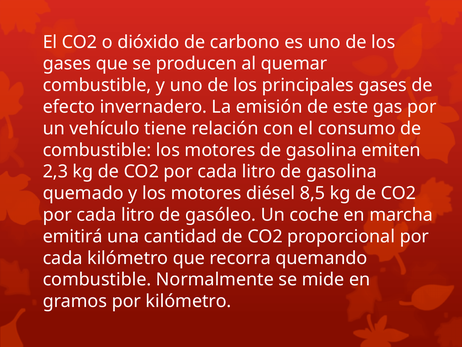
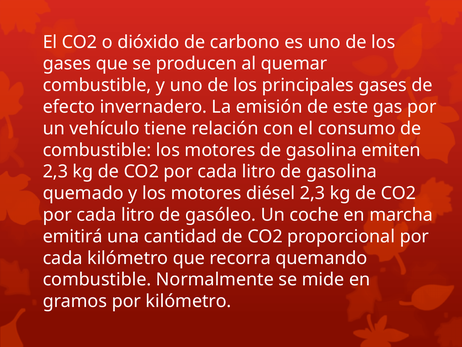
diésel 8,5: 8,5 -> 2,3 (313, 193)
